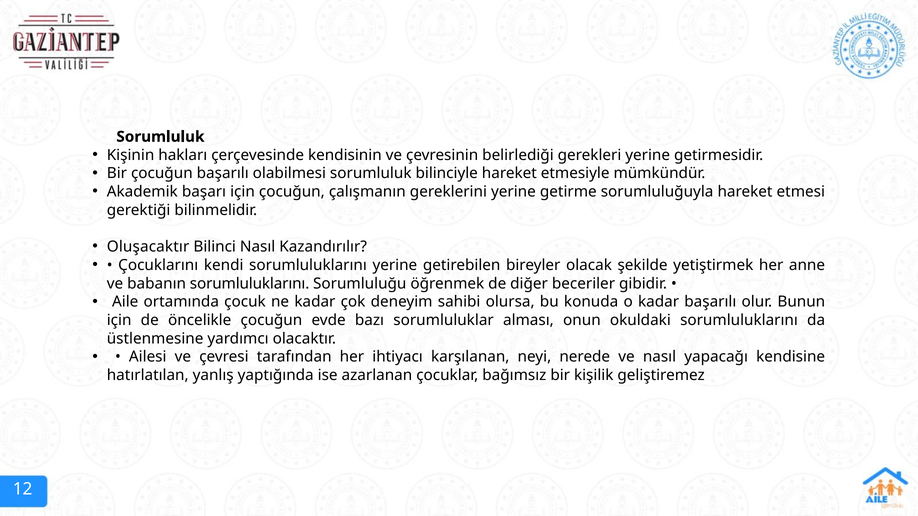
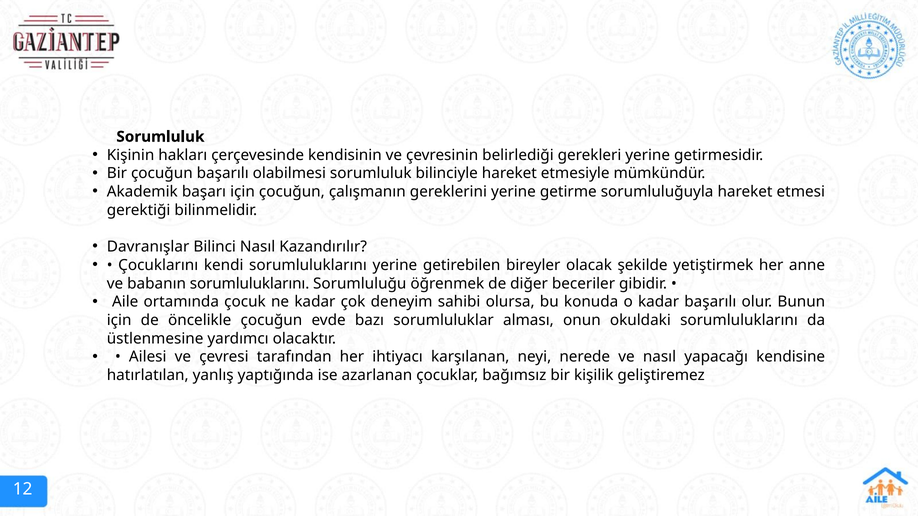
Oluşacaktır: Oluşacaktır -> Davranışlar (148, 247)
